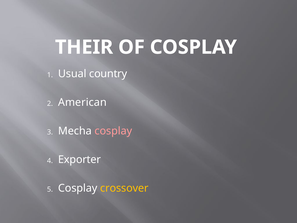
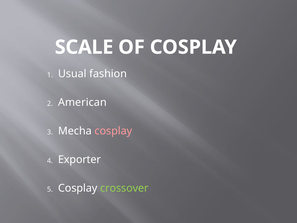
THEIR: THEIR -> SCALE (84, 47)
country: country -> fashion (108, 74)
crossover colour: yellow -> light green (124, 188)
